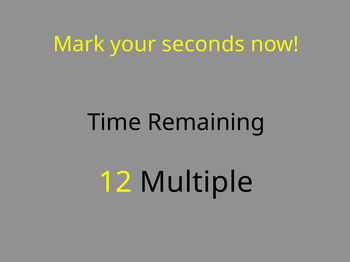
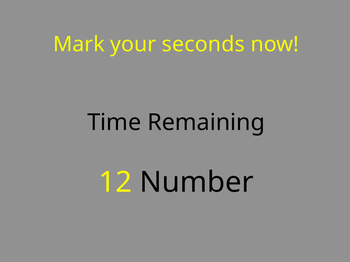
Multiple: Multiple -> Number (197, 183)
